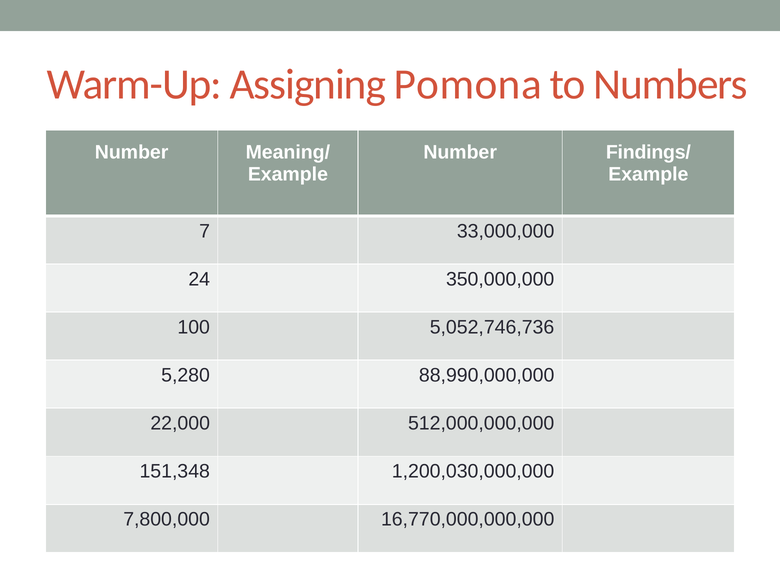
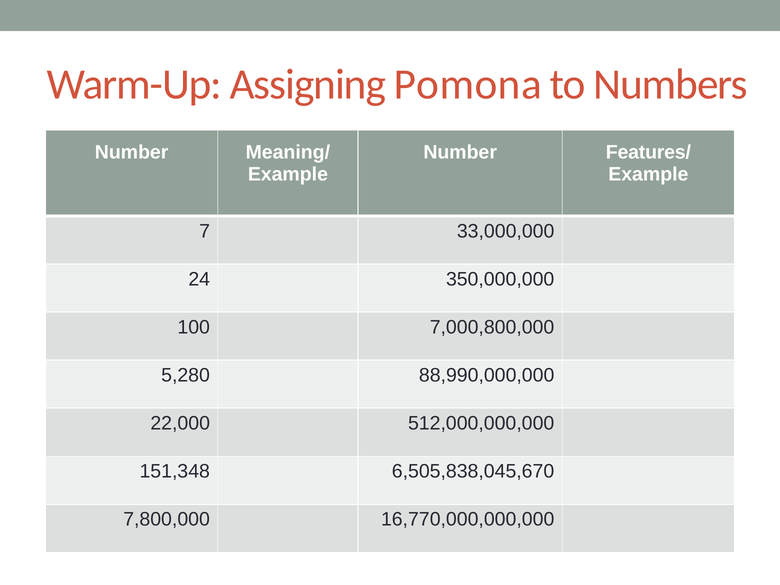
Findings/: Findings/ -> Features/ (648, 152)
5,052,746,736: 5,052,746,736 -> 7,000,800,000 (492, 327)
1,200,030,000,000: 1,200,030,000,000 -> 6,505,838,045,670 (473, 471)
